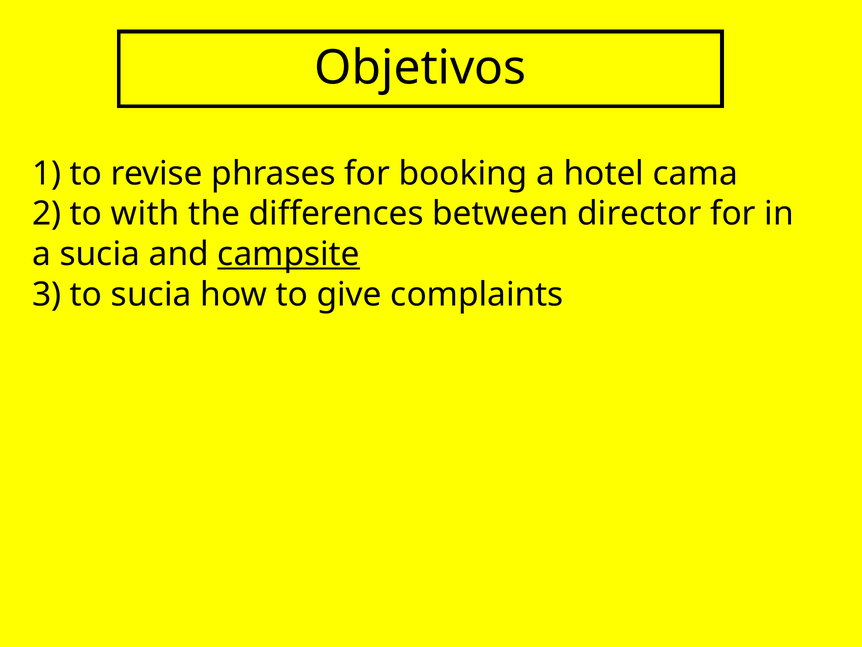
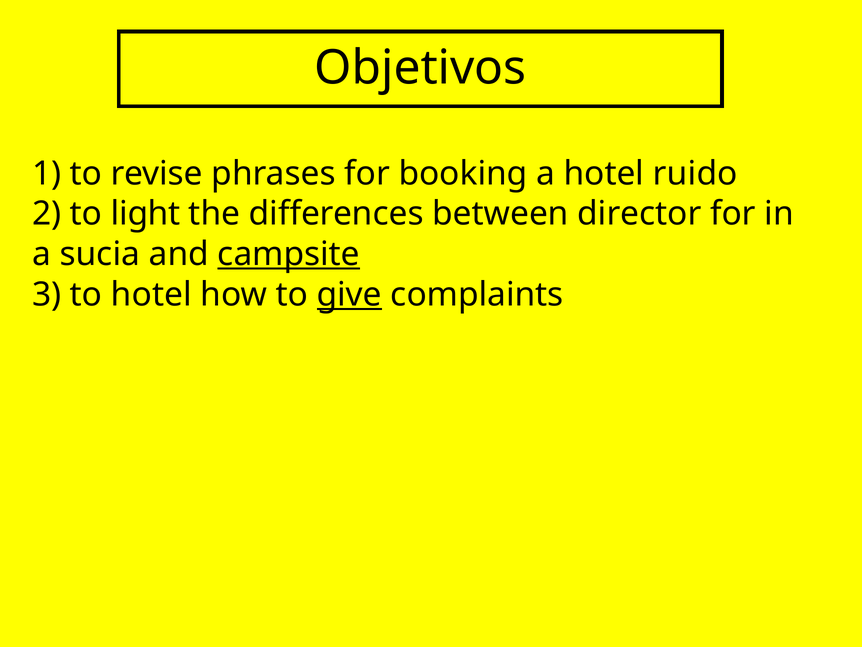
cama: cama -> ruido (695, 173)
with: with -> light (146, 214)
to sucia: sucia -> hotel (151, 294)
give underline: none -> present (349, 294)
